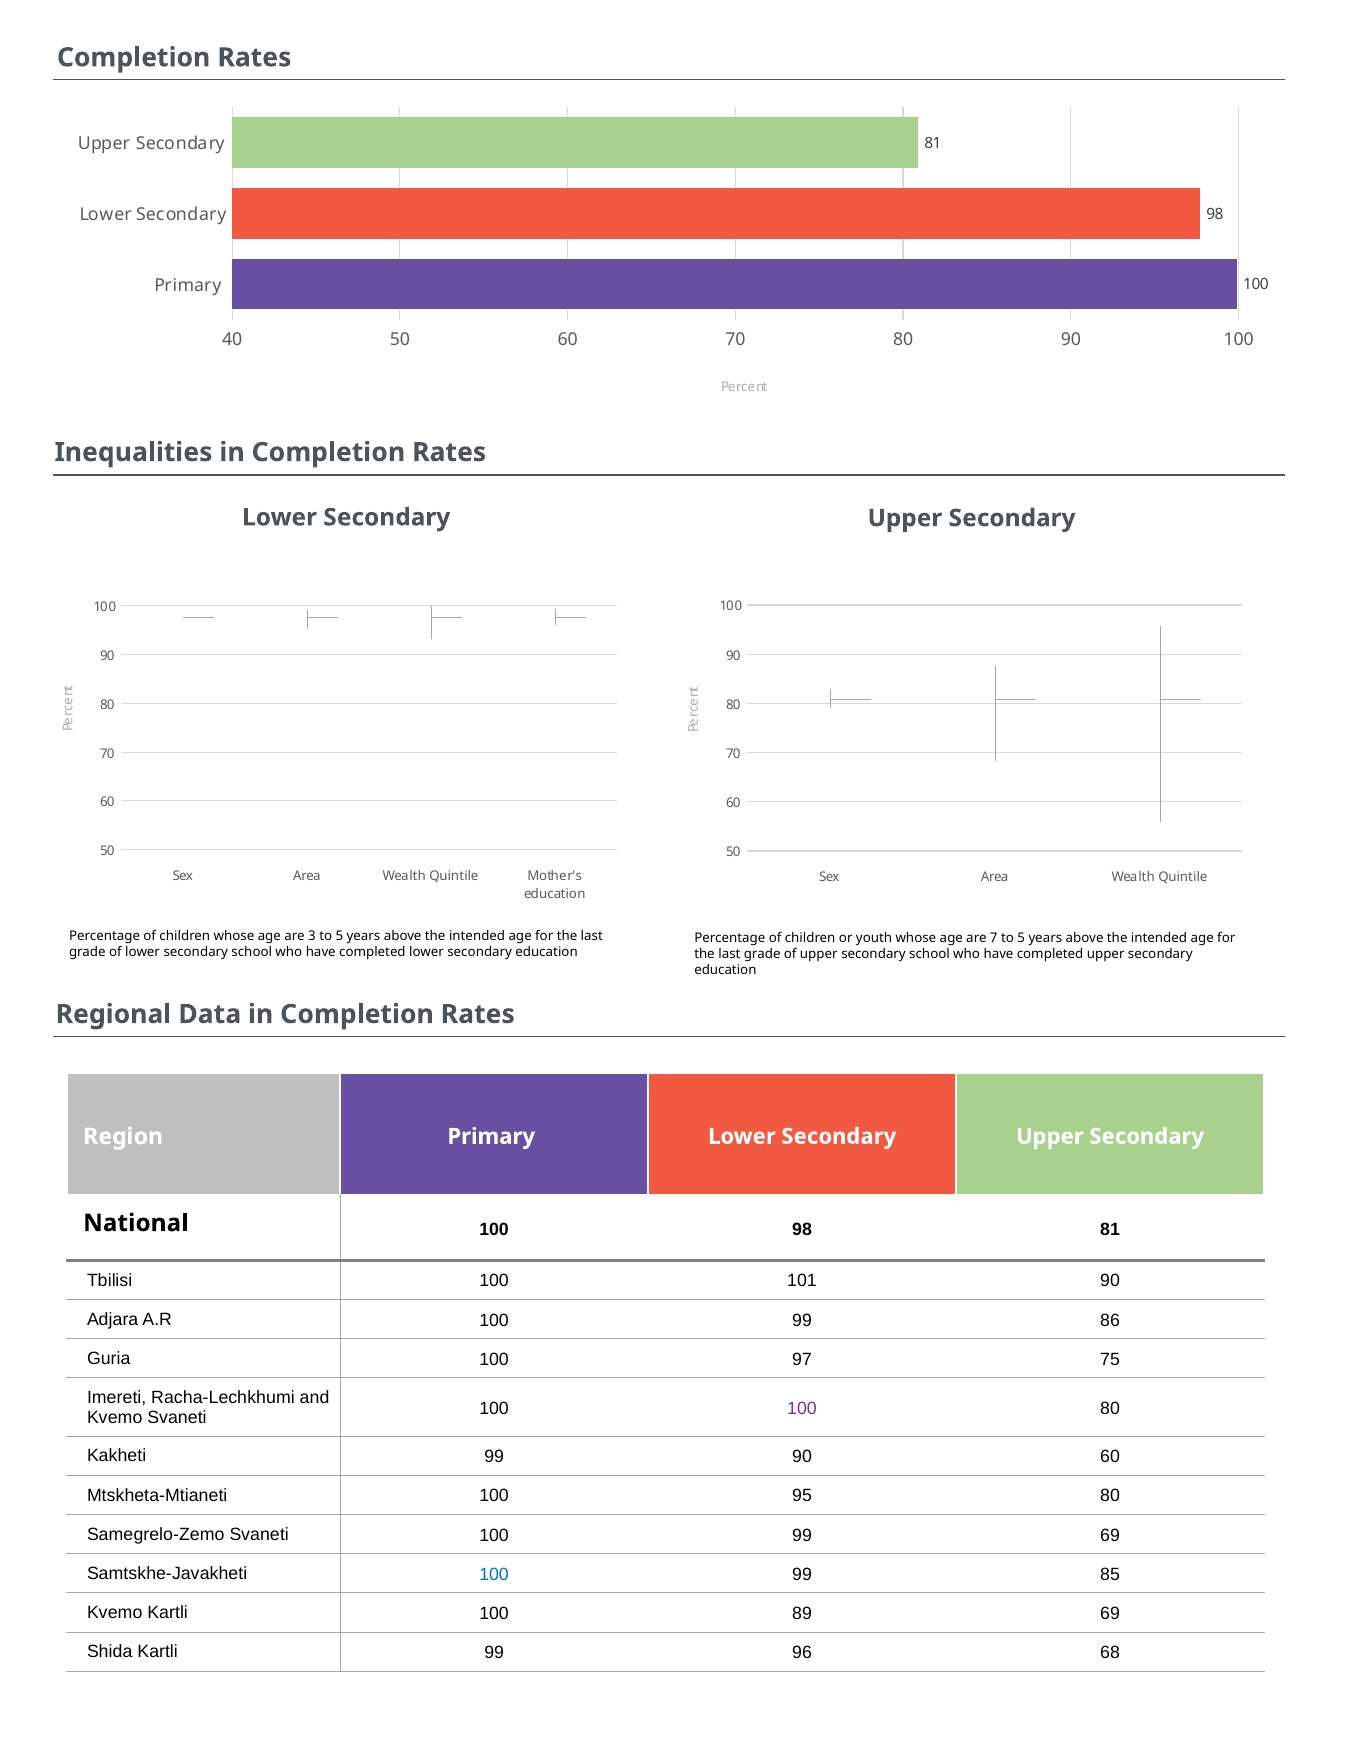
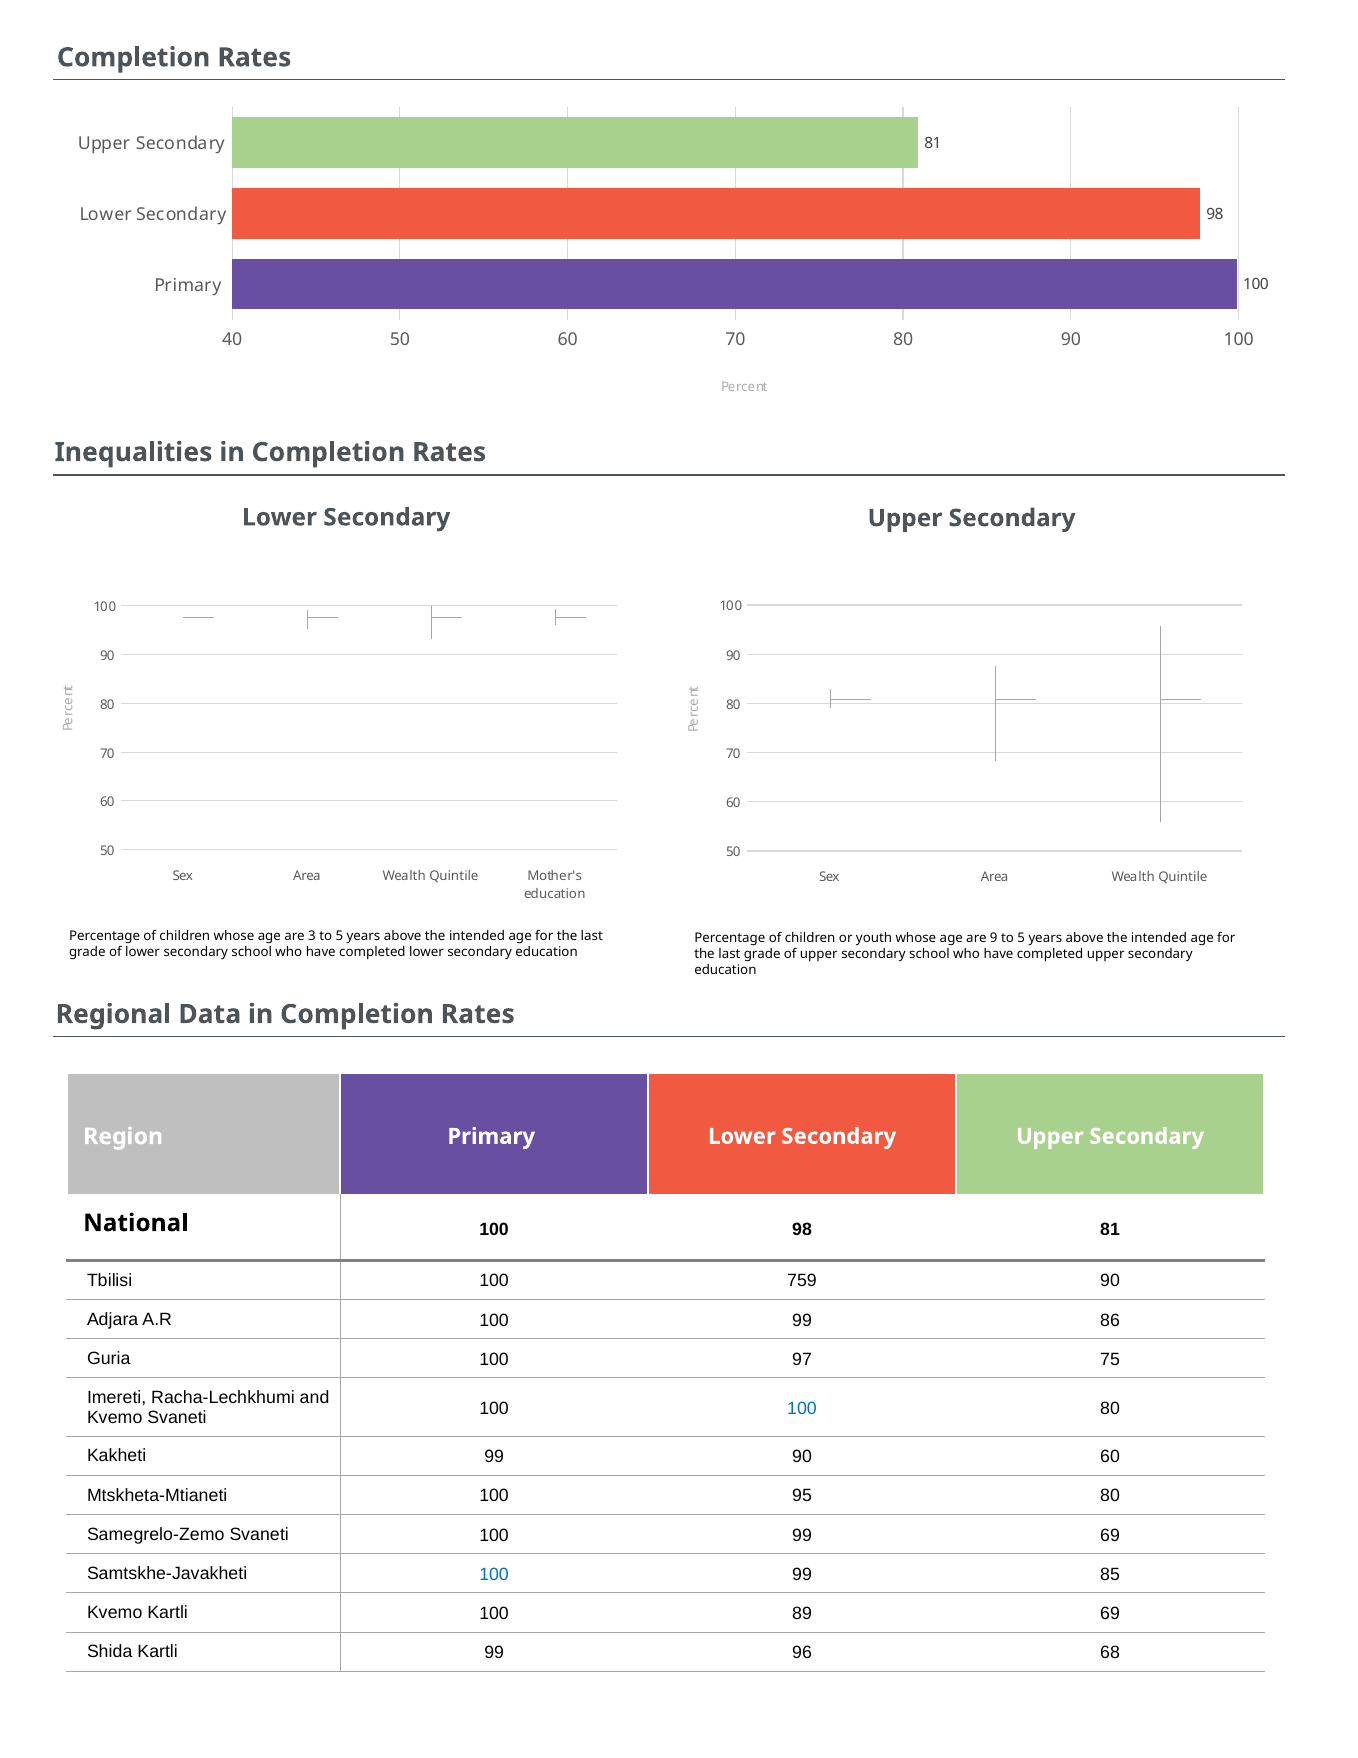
7: 7 -> 9 (994, 937)
101: 101 -> 759 (802, 1281)
100 colour: purple -> blue (802, 1408)
